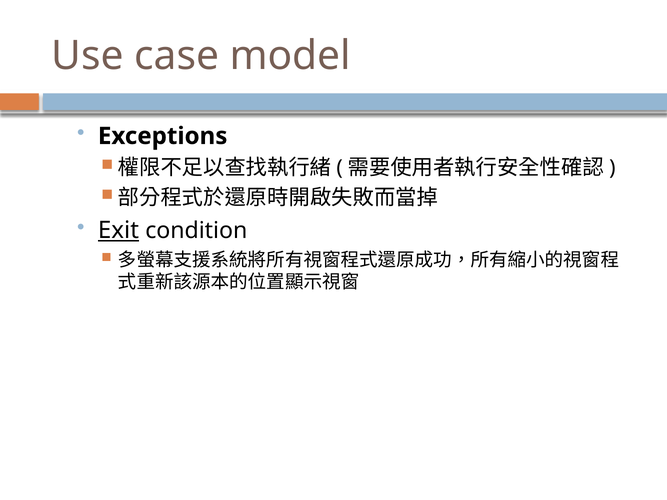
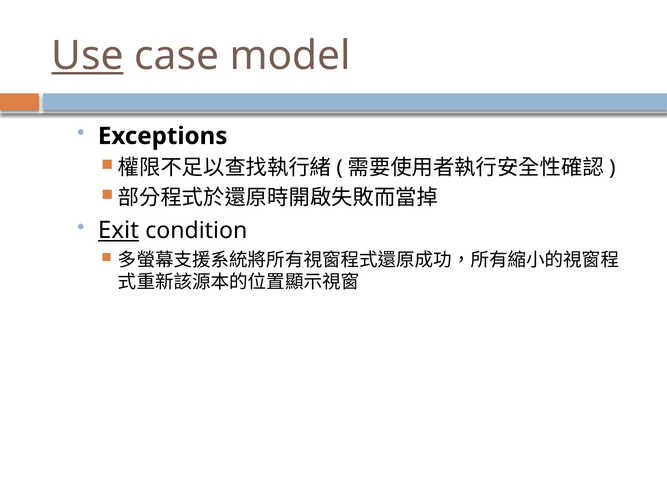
Use underline: none -> present (87, 56)
